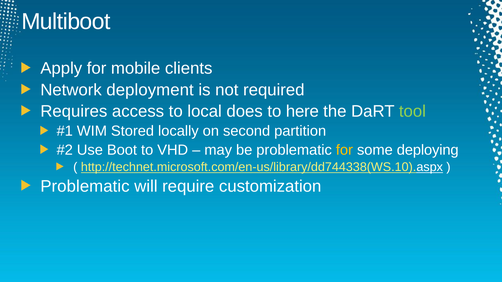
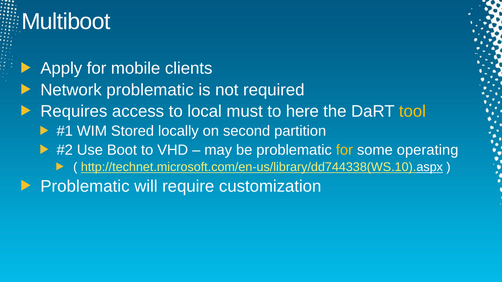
Network deployment: deployment -> problematic (150, 90)
does: does -> must (245, 111)
tool colour: light green -> yellow (412, 111)
deploying: deploying -> operating (428, 150)
